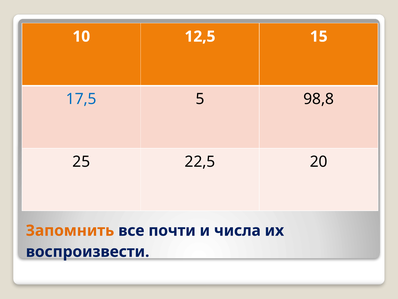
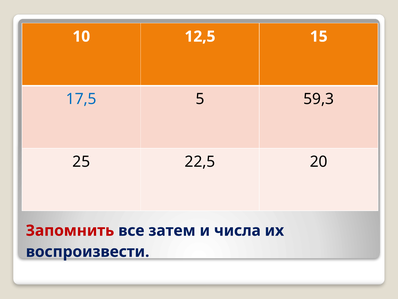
98,8: 98,8 -> 59,3 (319, 99)
Запомнить colour: orange -> red (70, 230)
почти: почти -> затем (172, 230)
